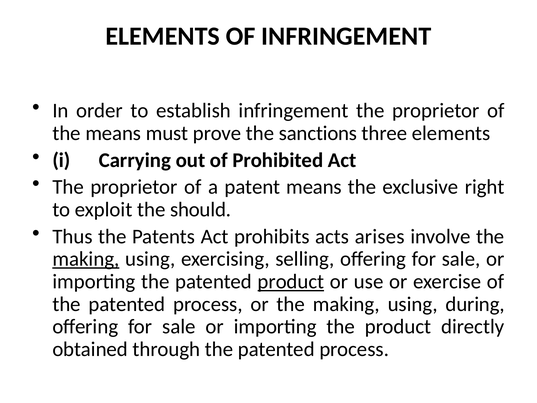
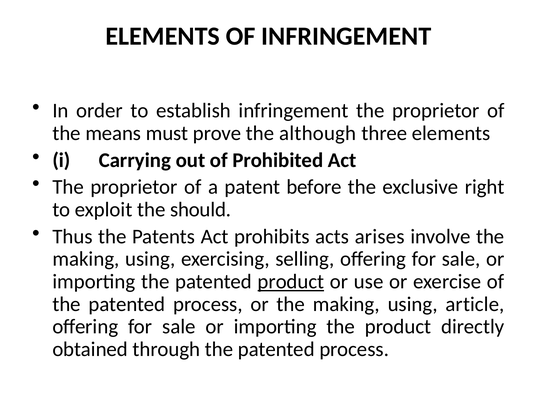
sanctions: sanctions -> although (318, 133)
patent means: means -> before (314, 187)
making underline: present -> none (86, 259)
during: during -> article (475, 304)
